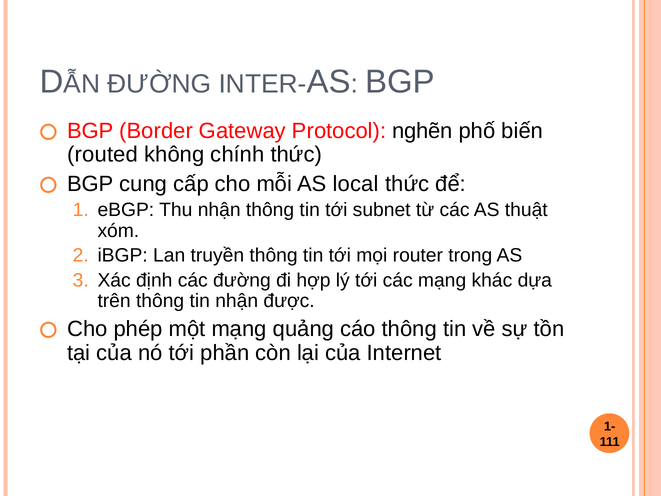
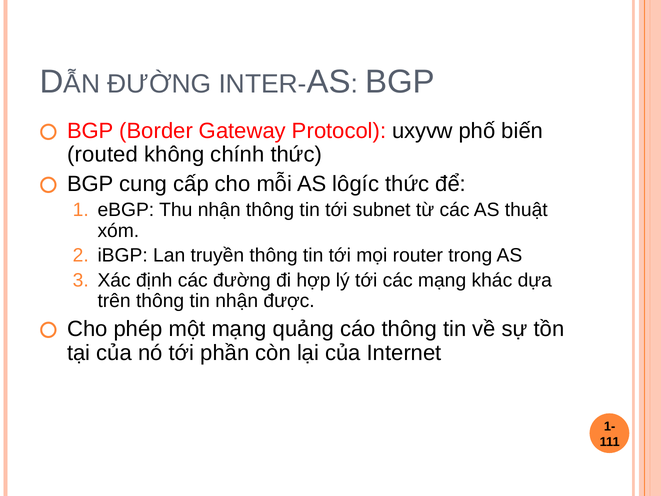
nghẽn: nghẽn -> uxyvw (423, 131)
local: local -> lôgíc (356, 184)
